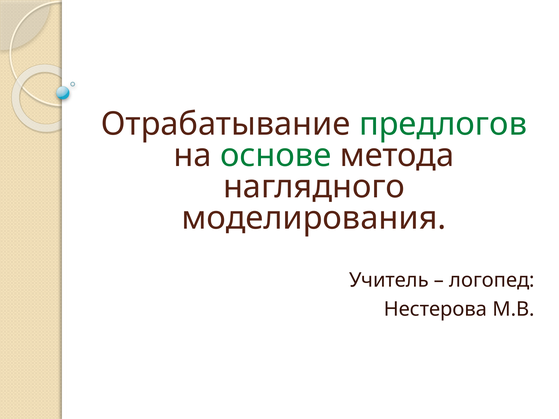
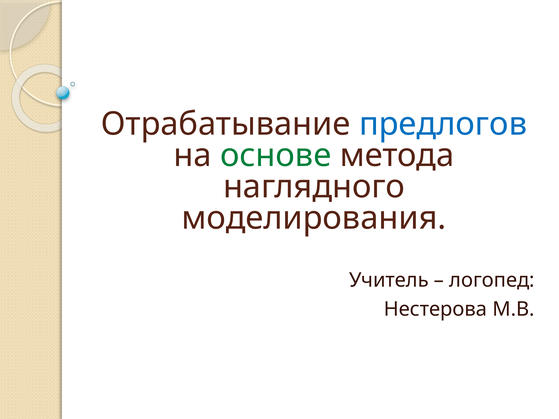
предлогов colour: green -> blue (443, 124)
